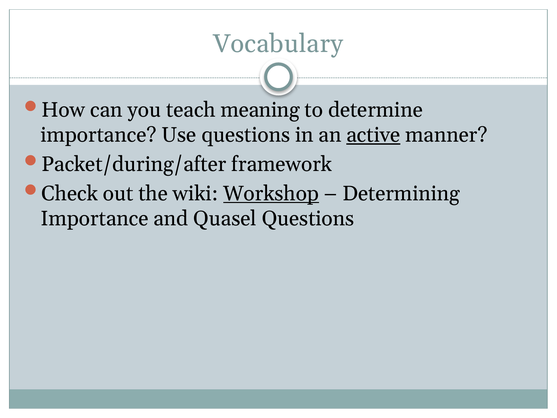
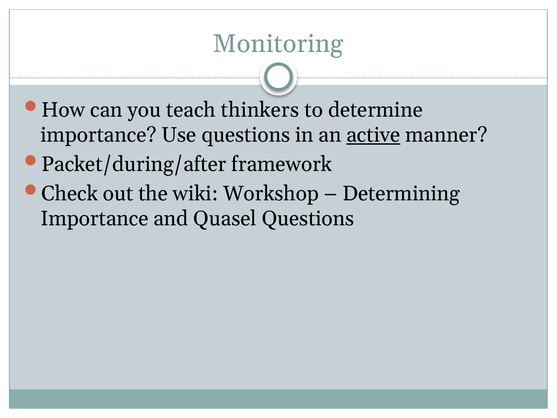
Vocabulary: Vocabulary -> Monitoring (278, 44)
meaning: meaning -> thinkers (260, 110)
Workshop underline: present -> none (271, 193)
